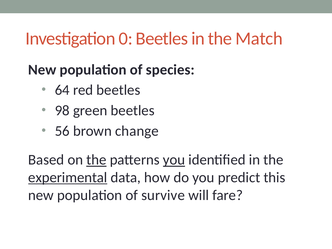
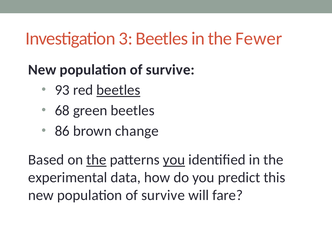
0: 0 -> 3 (126, 39)
Match: Match -> Fewer (259, 39)
species: species -> survive (170, 70)
64: 64 -> 93 (62, 90)
beetles underline: none -> present (118, 90)
98: 98 -> 68 (62, 111)
56: 56 -> 86 (62, 131)
experimental underline: present -> none (68, 178)
